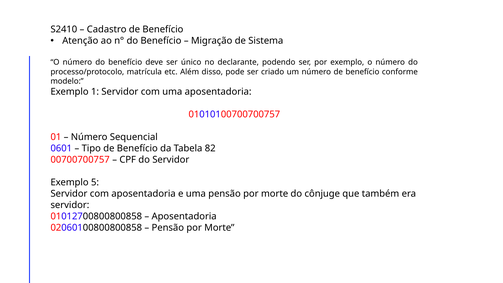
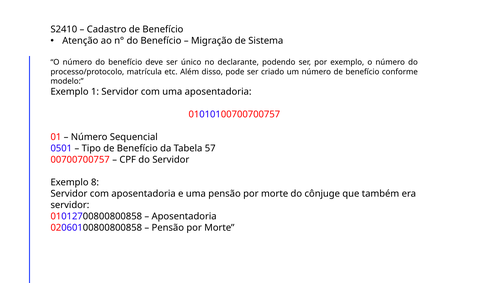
0601: 0601 -> 0501 (61, 148)
82: 82 -> 57 (210, 148)
5: 5 -> 8 (95, 182)
